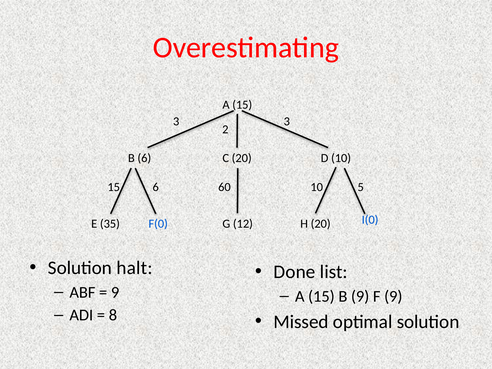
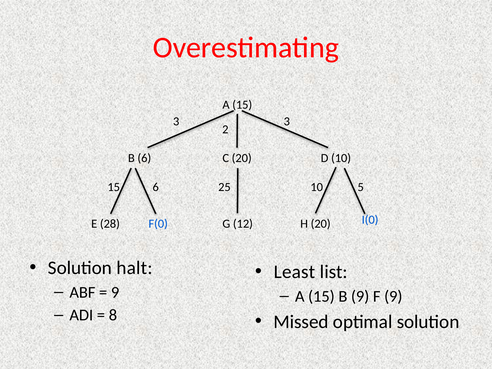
60: 60 -> 25 (224, 187)
35: 35 -> 28 (110, 224)
Done: Done -> Least (294, 272)
